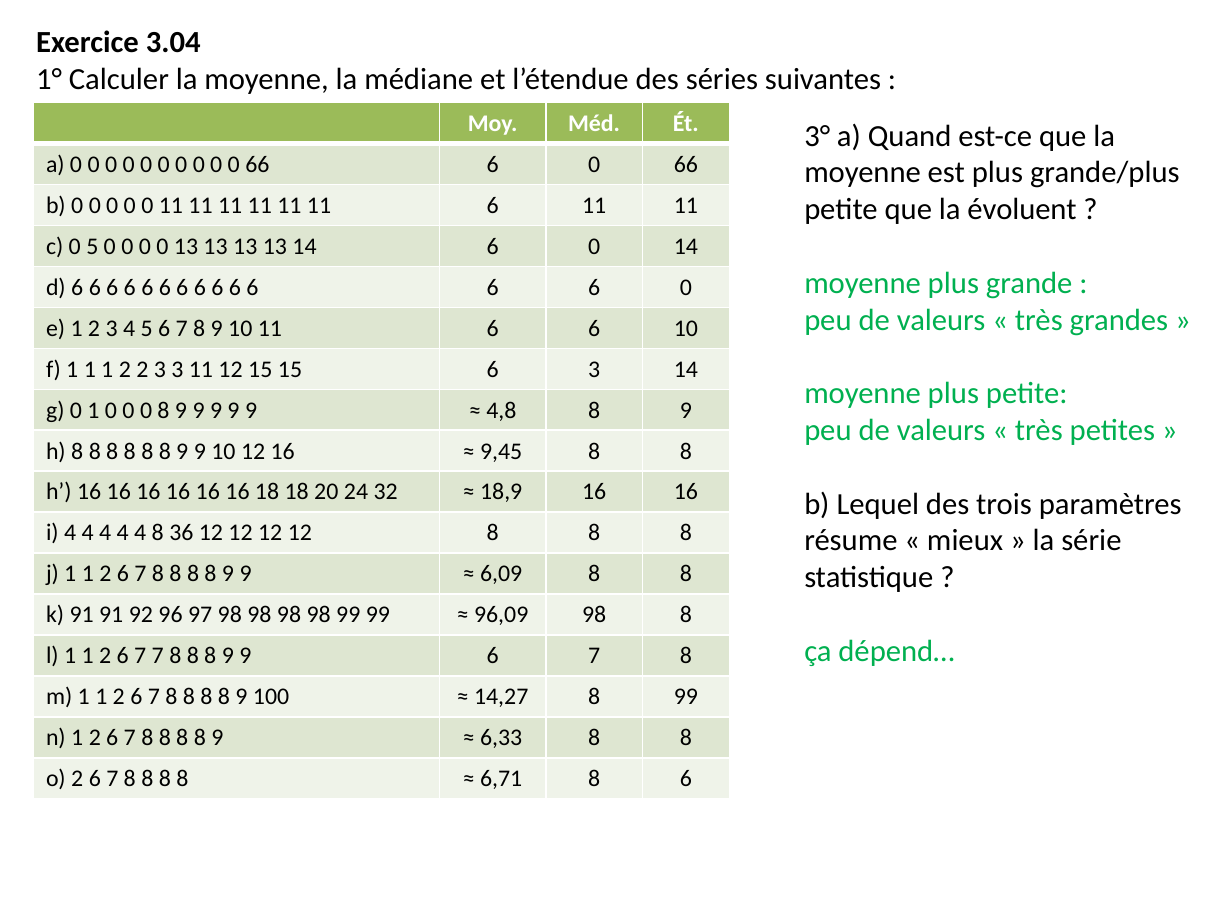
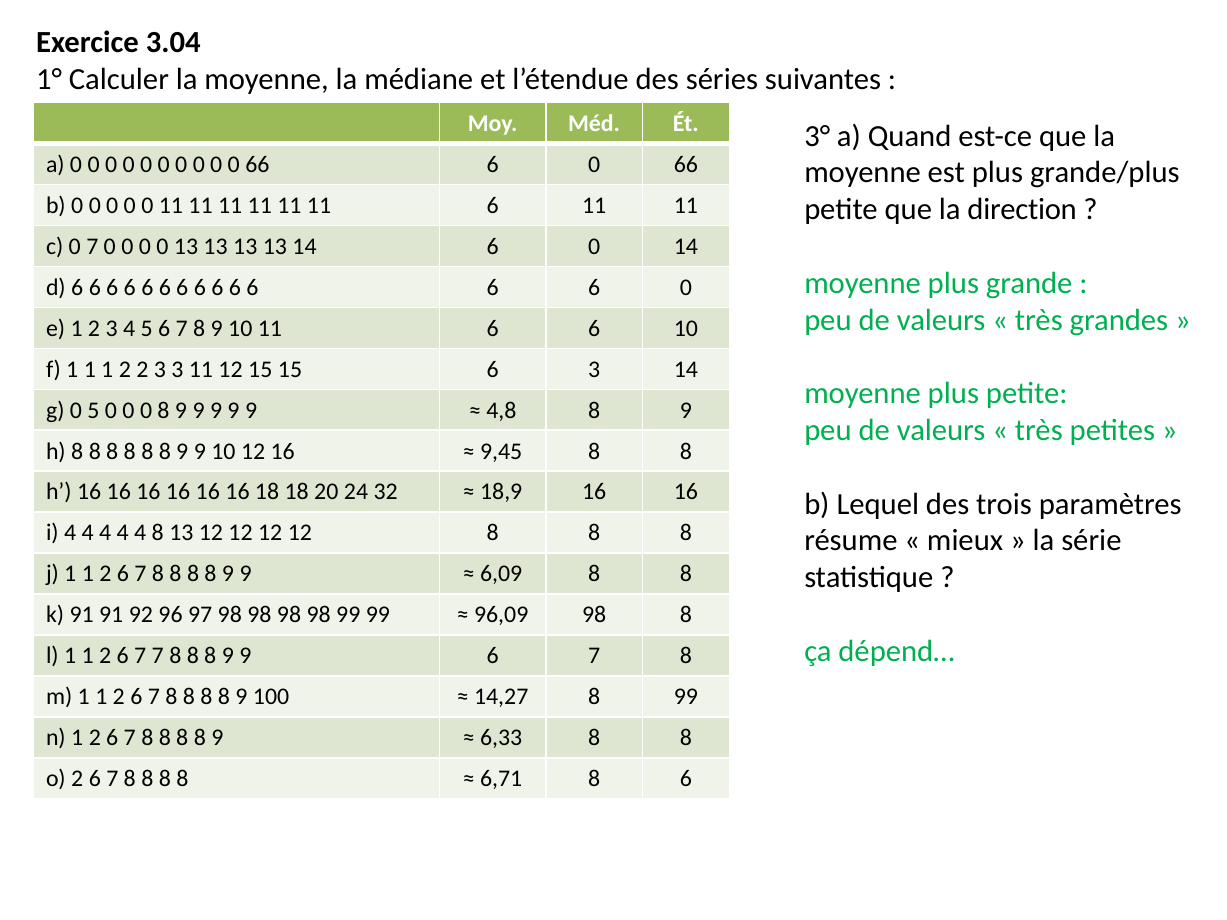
évoluent: évoluent -> direction (1022, 210)
0 5: 5 -> 7 (92, 246)
0 1: 1 -> 5 (93, 410)
8 36: 36 -> 13 (181, 533)
